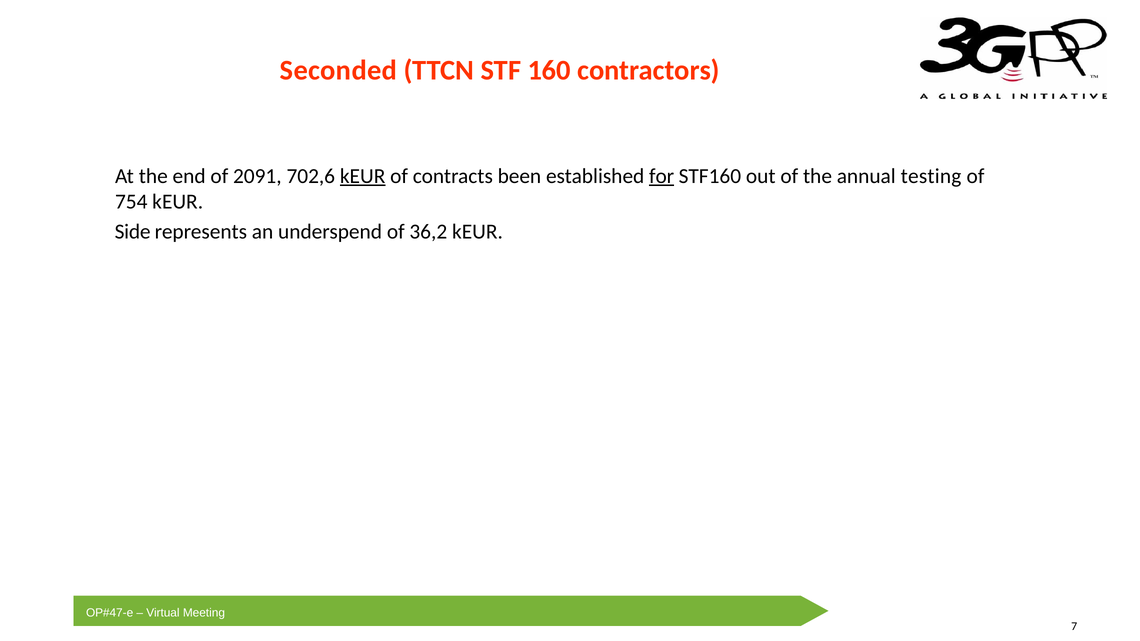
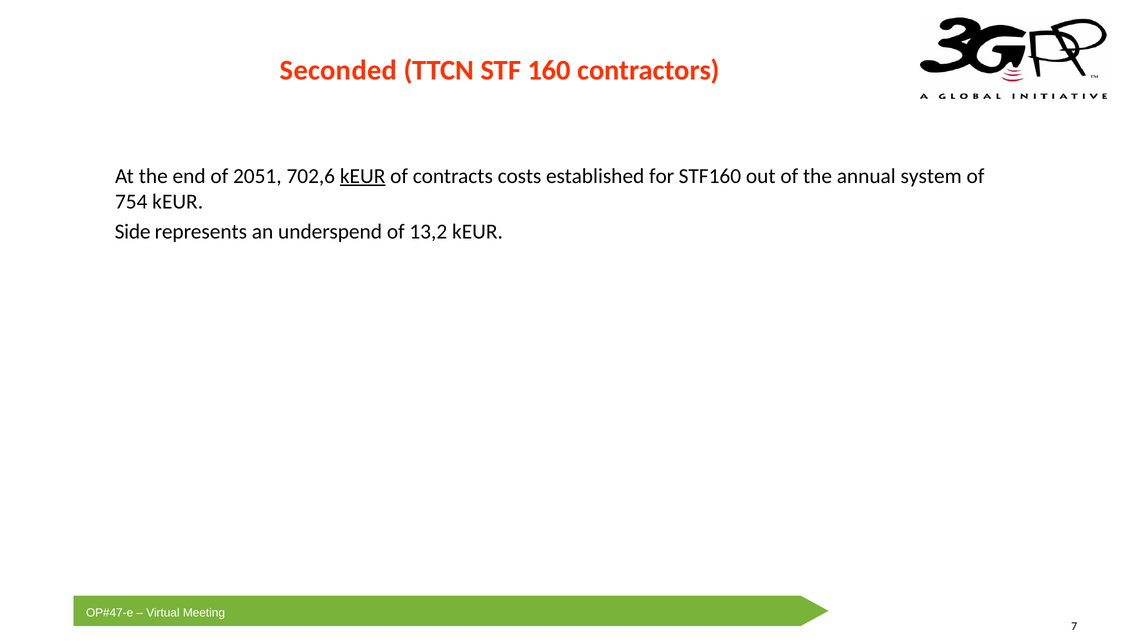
2091: 2091 -> 2051 (257, 176)
been: been -> costs (519, 176)
for underline: present -> none (662, 176)
testing: testing -> system (931, 176)
36,2: 36,2 -> 13,2 (428, 232)
